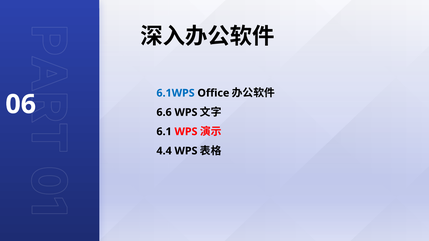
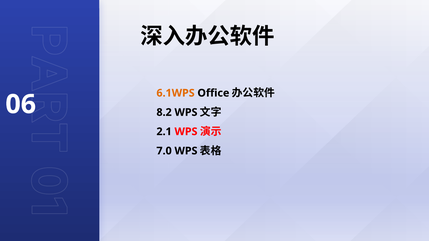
6.1WPS colour: blue -> orange (176, 93)
6.6: 6.6 -> 8.2 (164, 112)
6.1: 6.1 -> 2.1 (164, 132)
4.4: 4.4 -> 7.0 (164, 151)
